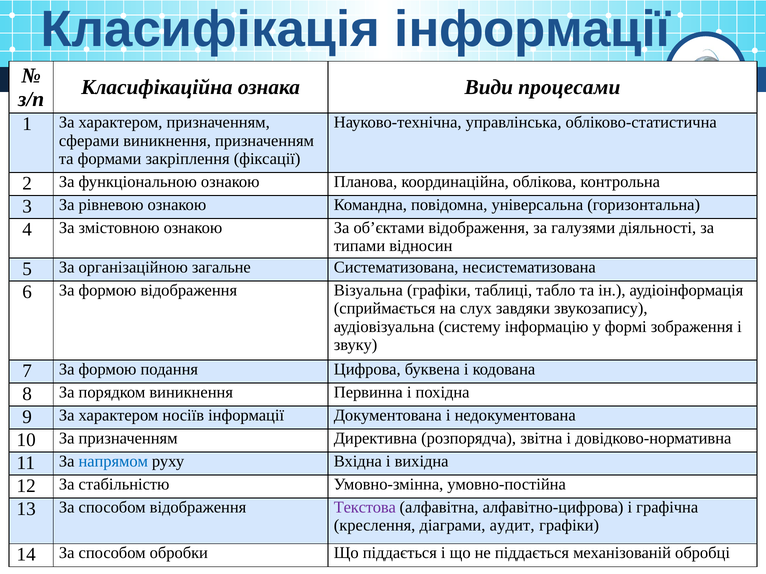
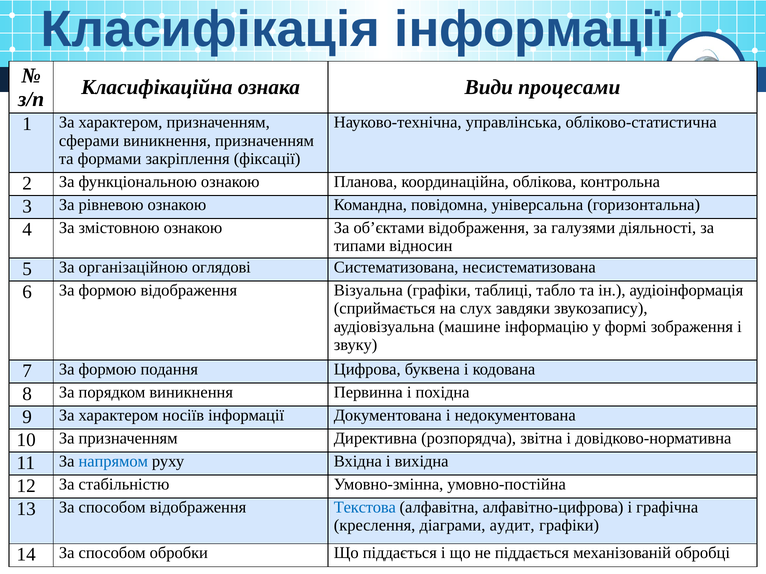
загальне: загальне -> оглядові (221, 267)
систему: систему -> машине (470, 327)
Текстова colour: purple -> blue (365, 508)
